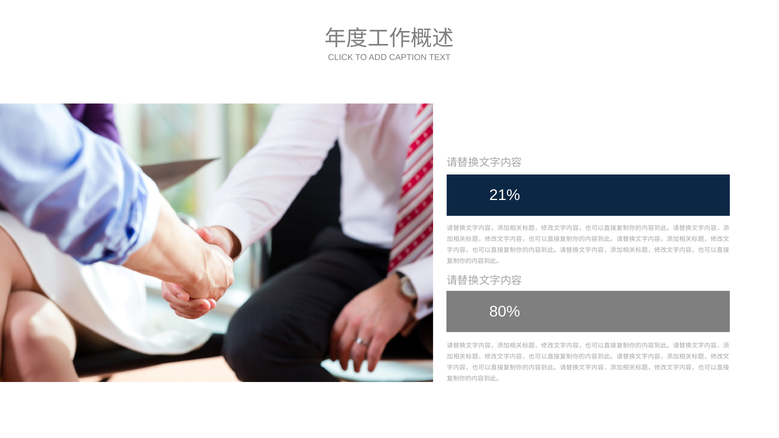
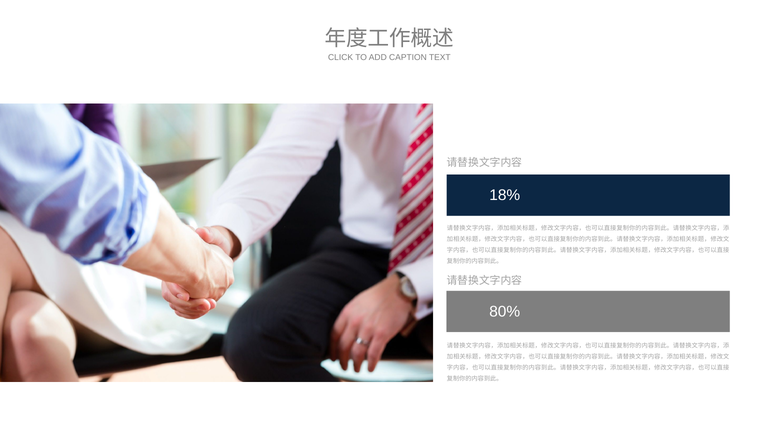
21%: 21% -> 18% (505, 195)
